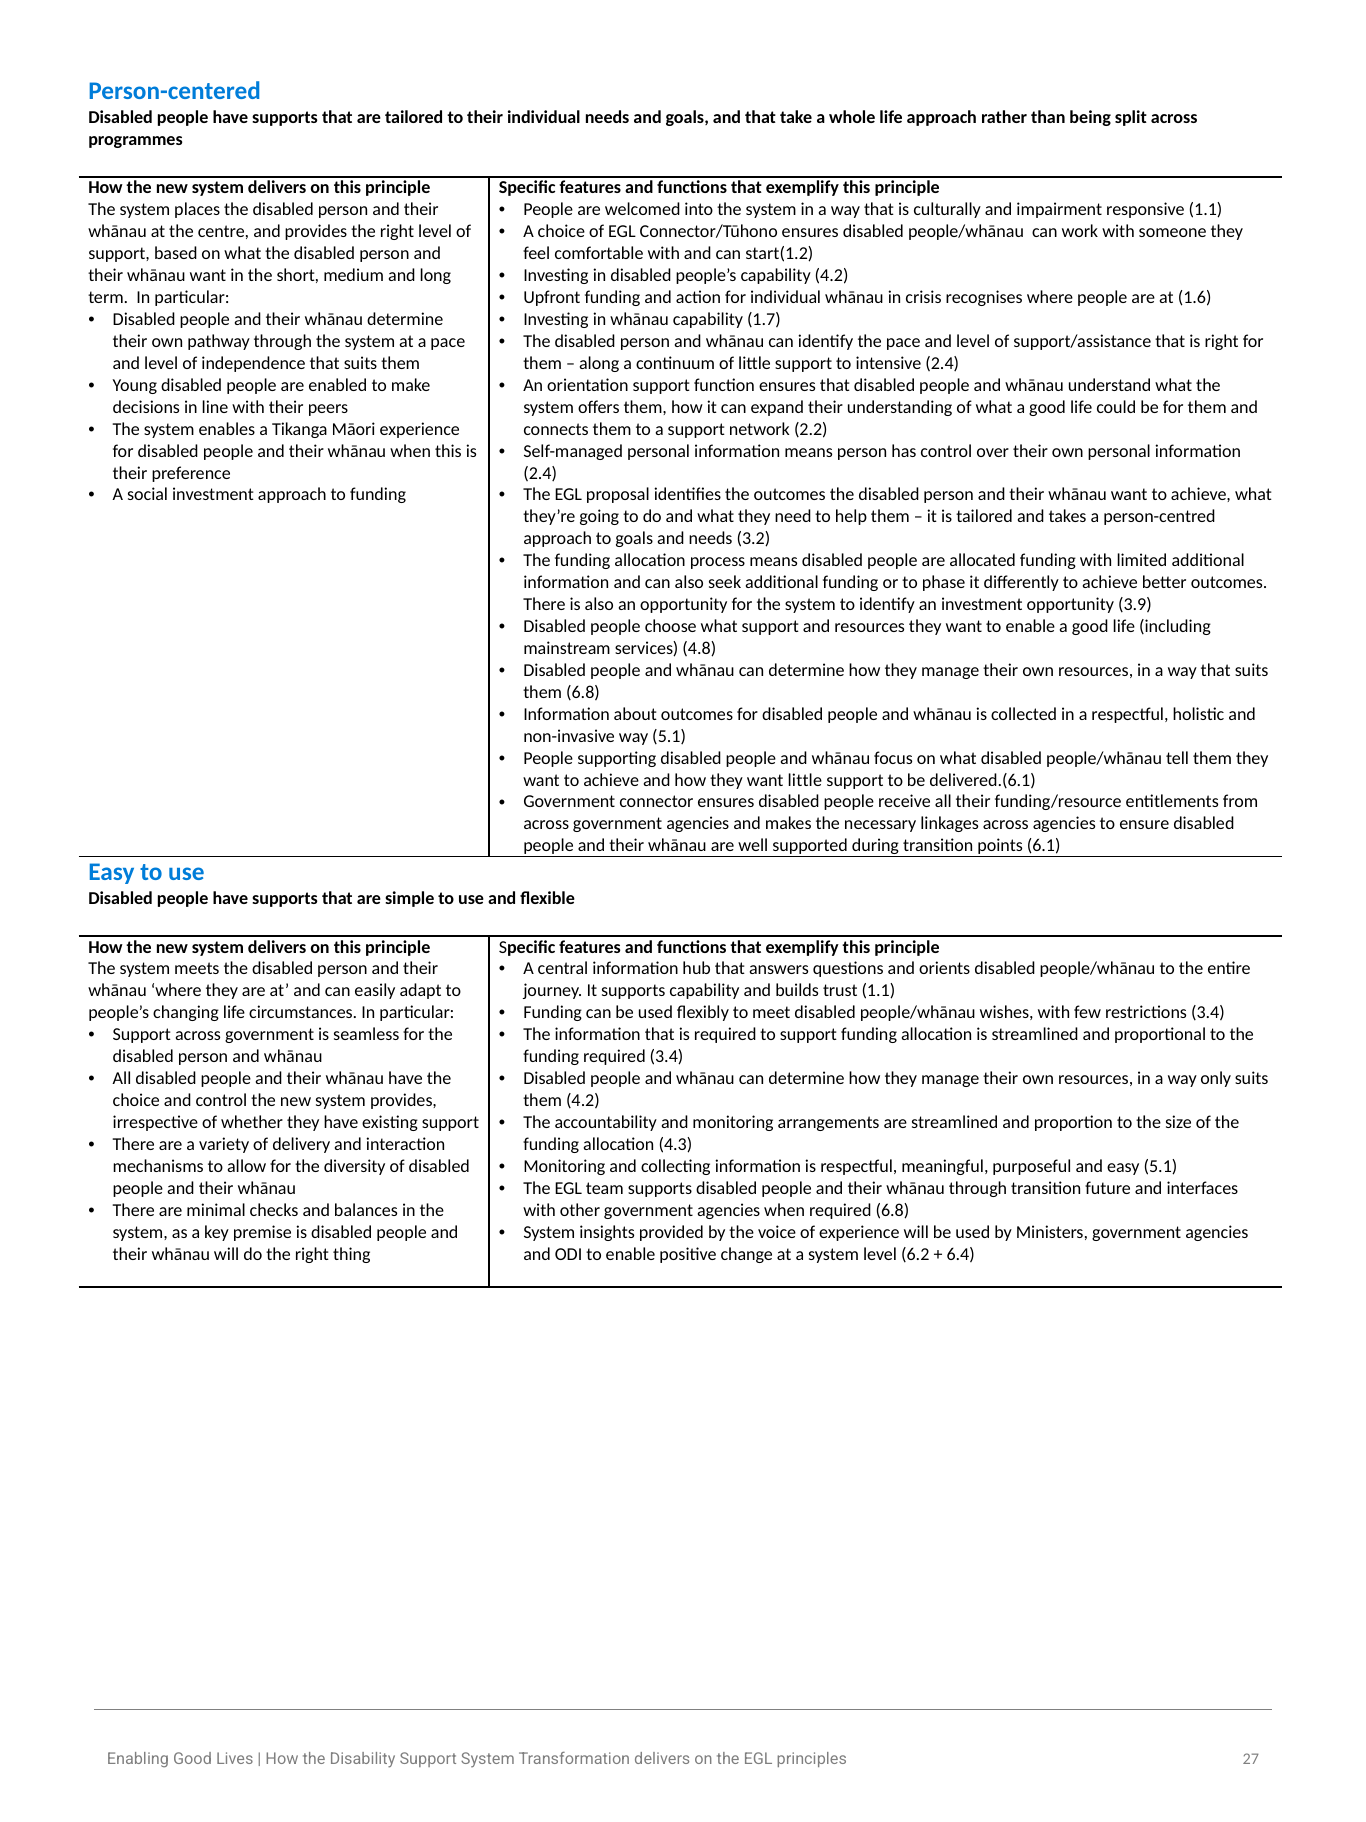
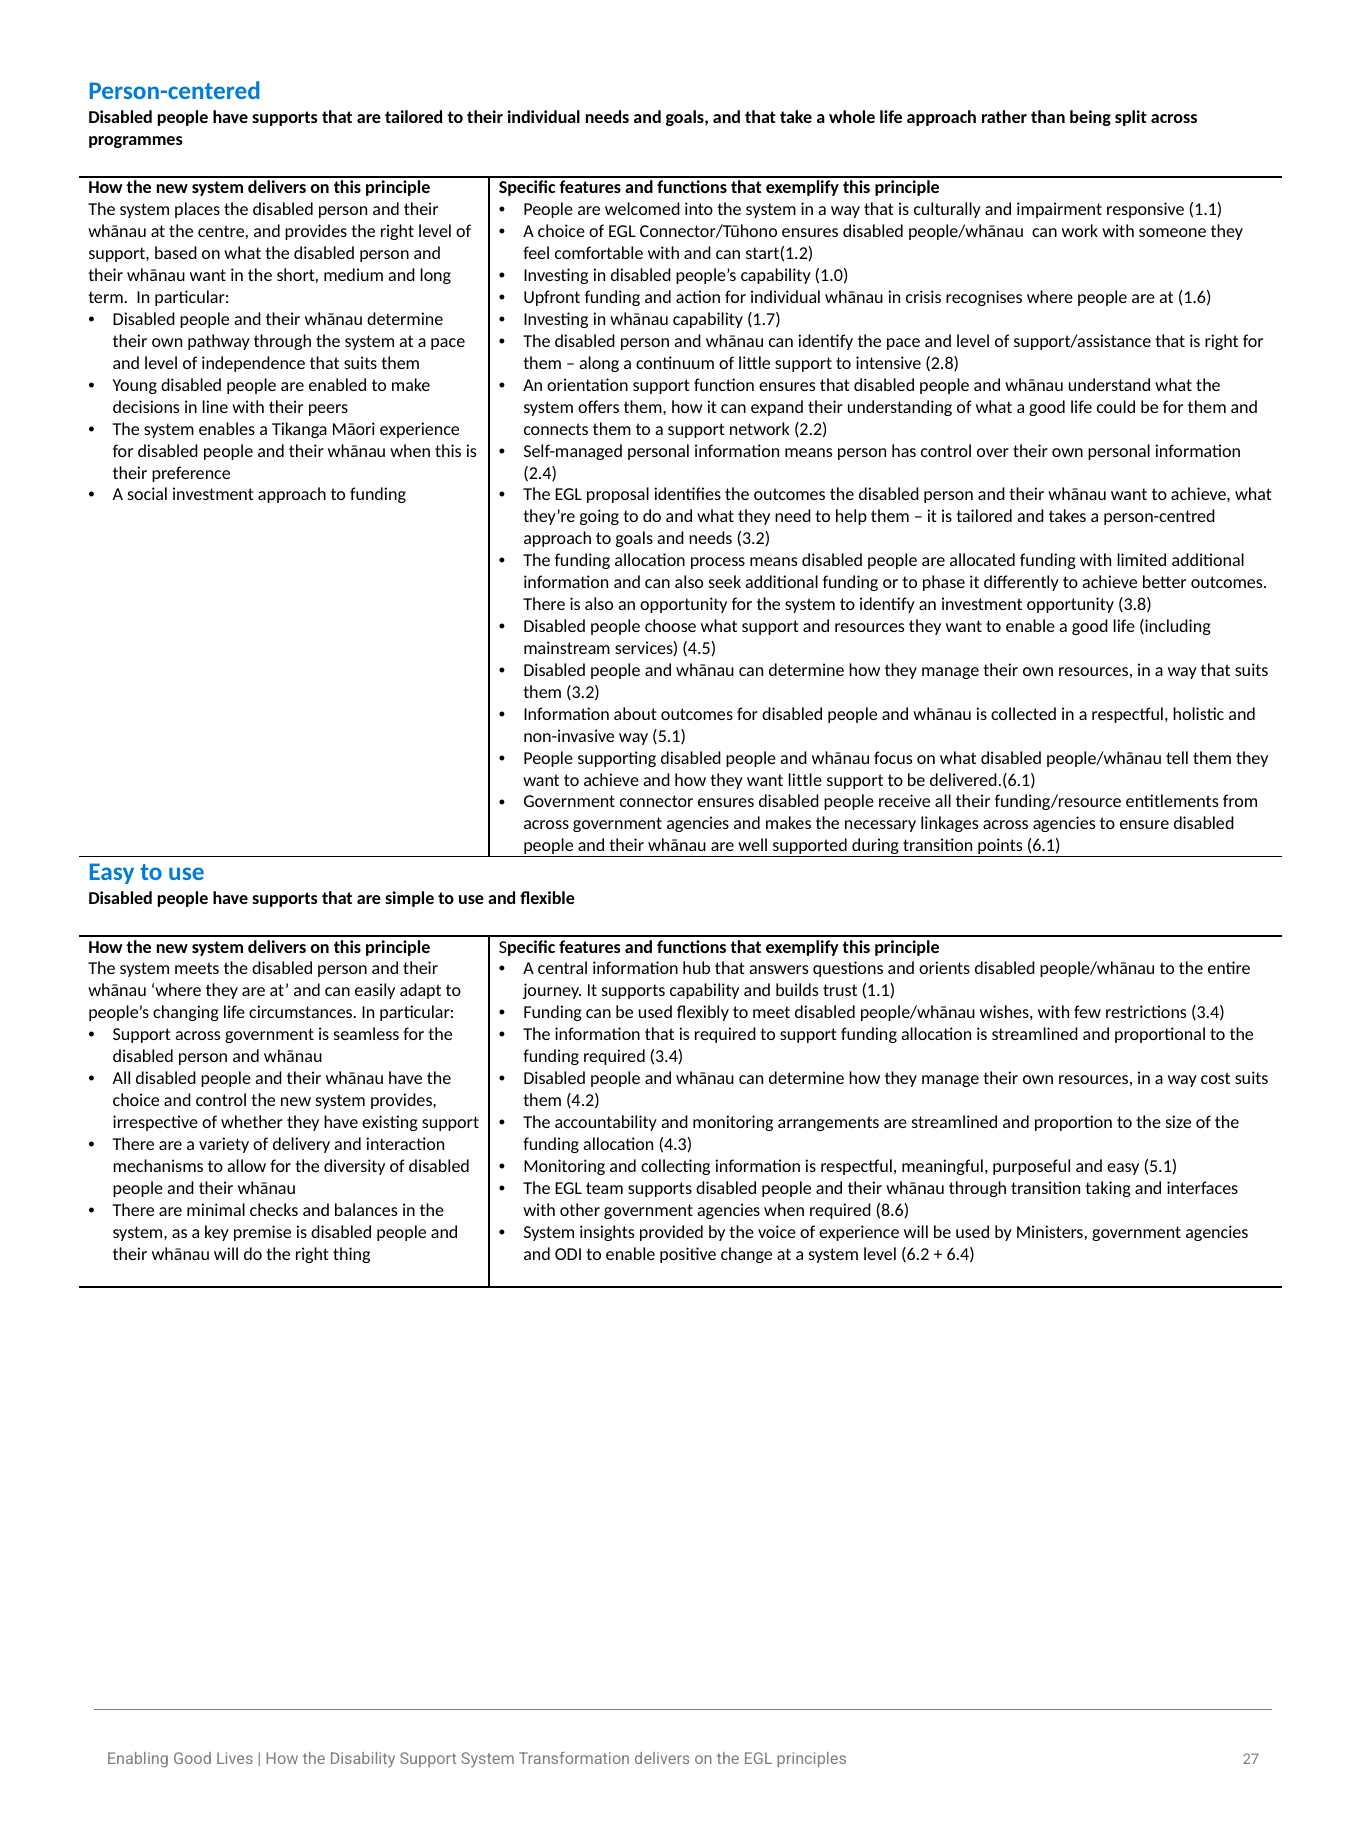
capability 4.2: 4.2 -> 1.0 (832, 276)
intensive 2.4: 2.4 -> 2.8 (942, 363)
3.9: 3.9 -> 3.8 (1135, 604)
4.8: 4.8 -> 4.5 (699, 648)
them 6.8: 6.8 -> 3.2 (583, 692)
only: only -> cost (1216, 1078)
future: future -> taking (1108, 1188)
required 6.8: 6.8 -> 8.6 (892, 1210)
